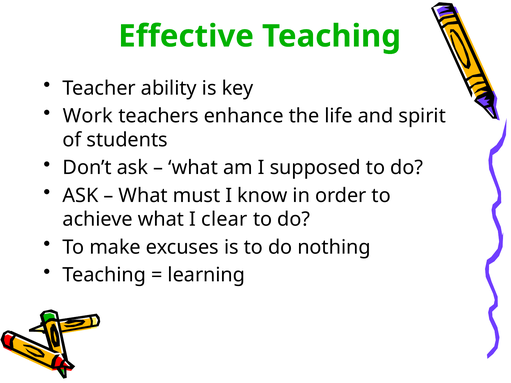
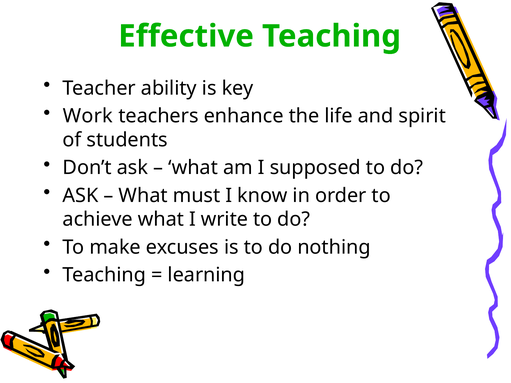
clear: clear -> write (224, 220)
